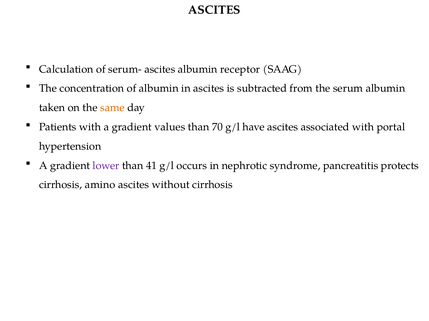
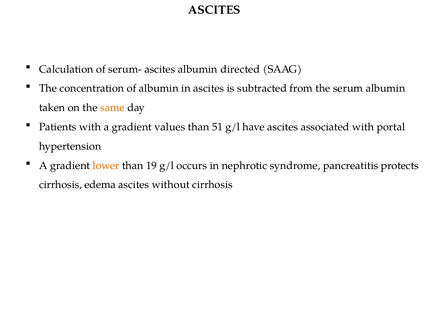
receptor: receptor -> directed (240, 69)
70: 70 -> 51 (218, 127)
lower colour: purple -> orange (106, 166)
41: 41 -> 19 (152, 166)
amino: amino -> edema (100, 185)
